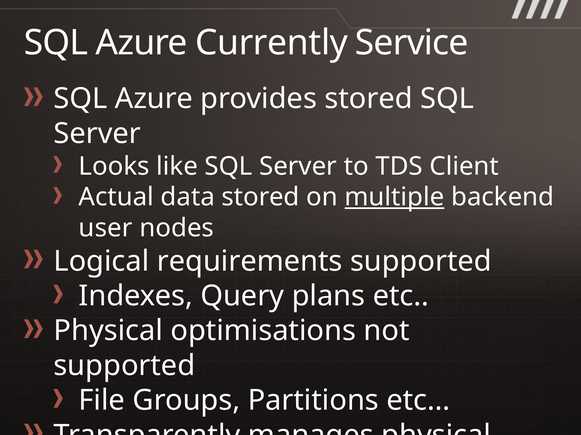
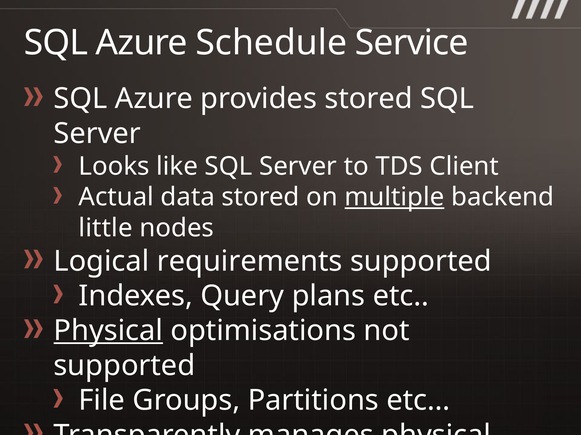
Currently: Currently -> Schedule (271, 43)
user: user -> little (106, 228)
Physical underline: none -> present (108, 331)
